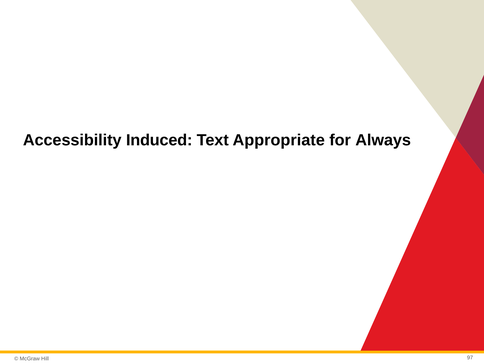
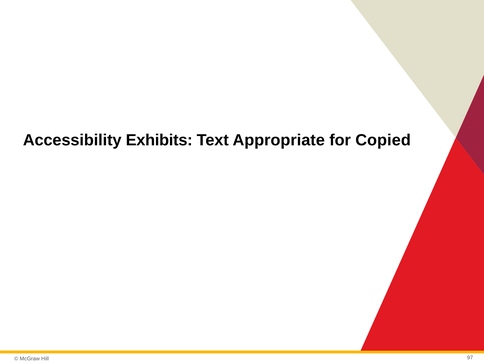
Induced: Induced -> Exhibits (159, 140)
Always: Always -> Copied (383, 140)
